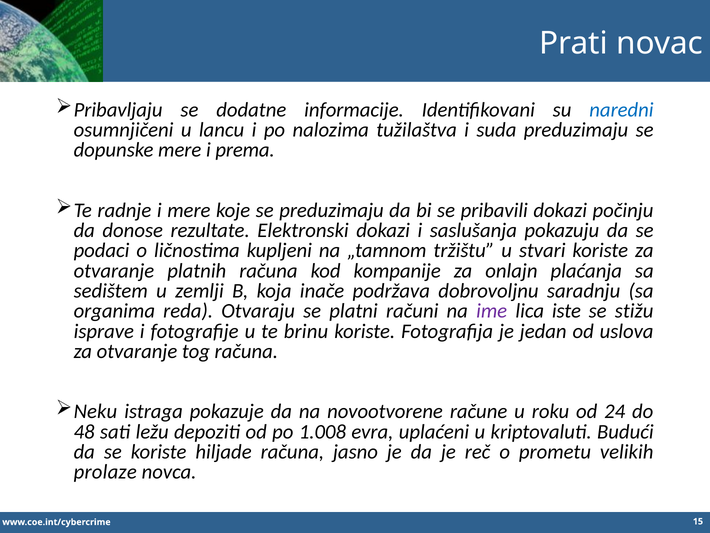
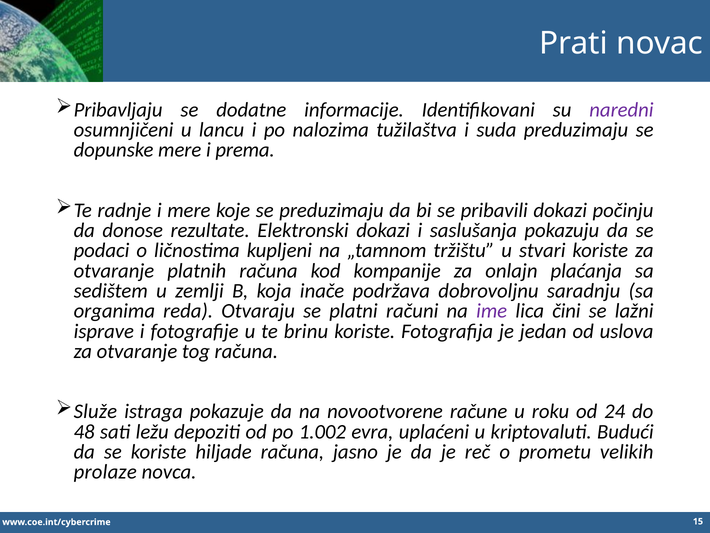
naredni colour: blue -> purple (621, 110)
iste: iste -> čini (566, 311)
stižu: stižu -> lažni (634, 311)
Neku: Neku -> Služe (95, 411)
1.008: 1.008 -> 1.002 (322, 431)
